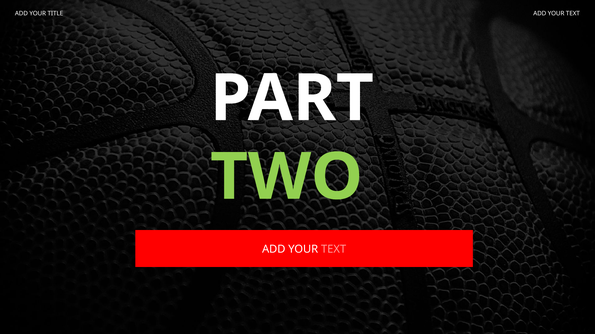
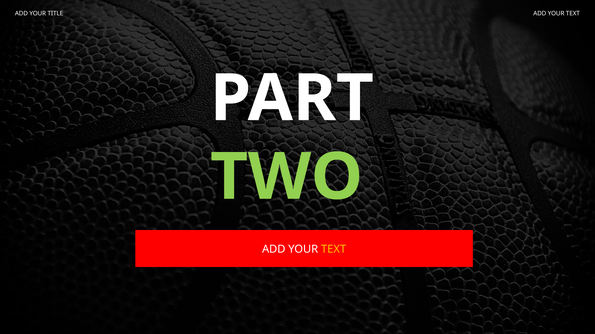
TEXT colour: pink -> yellow (334, 249)
